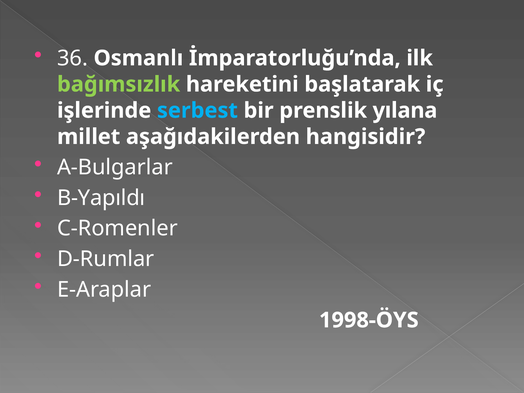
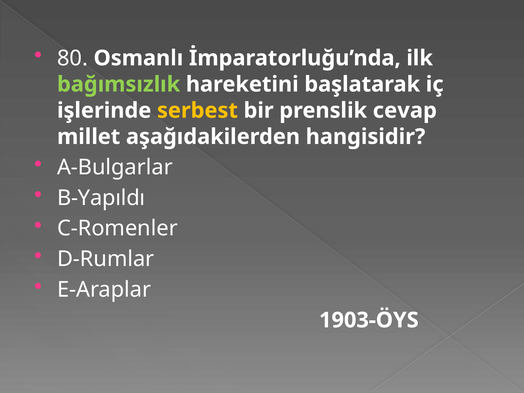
36: 36 -> 80 (72, 58)
serbest colour: light blue -> yellow (197, 111)
yılana: yılana -> cevap (405, 111)
1998-ÖYS: 1998-ÖYS -> 1903-ÖYS (369, 320)
